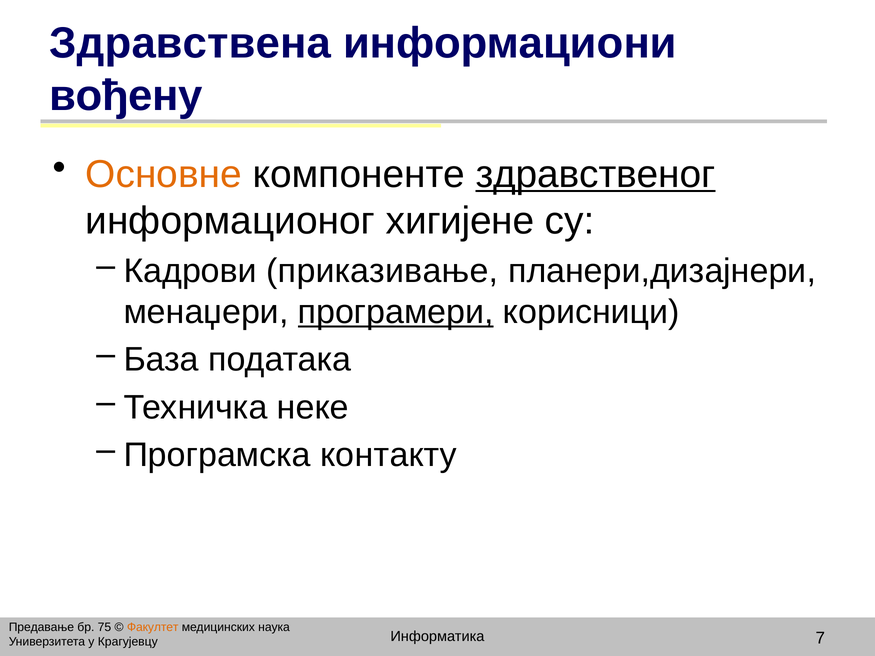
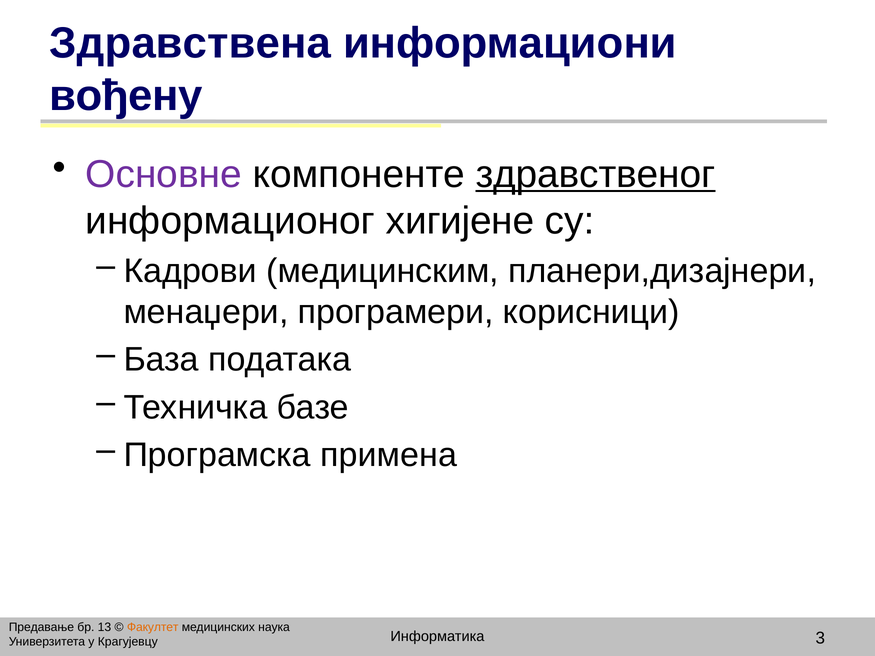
Основне colour: orange -> purple (164, 174)
приказивање: приказивање -> медицинским (383, 271)
програмери underline: present -> none (396, 312)
неке: неке -> базе (313, 408)
контакту: контакту -> примена (389, 455)
75: 75 -> 13 (104, 627)
7: 7 -> 3 (820, 638)
